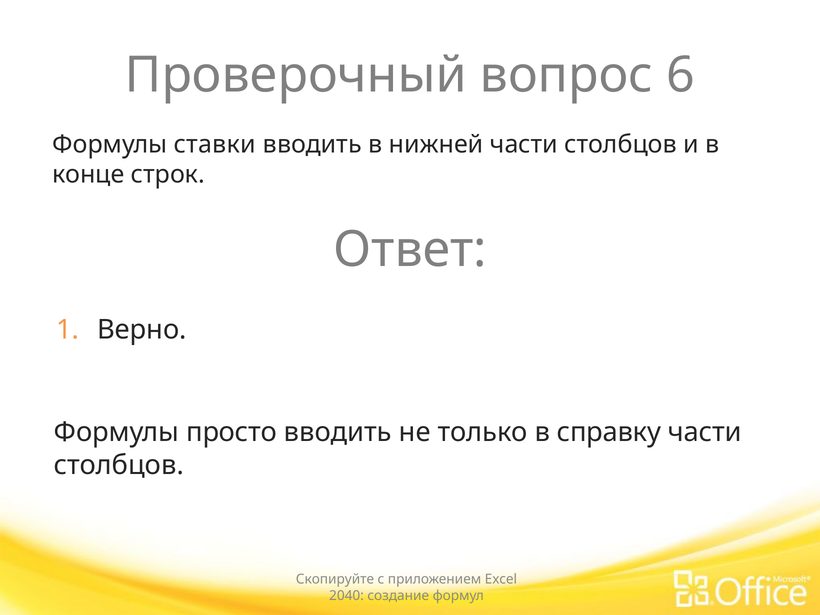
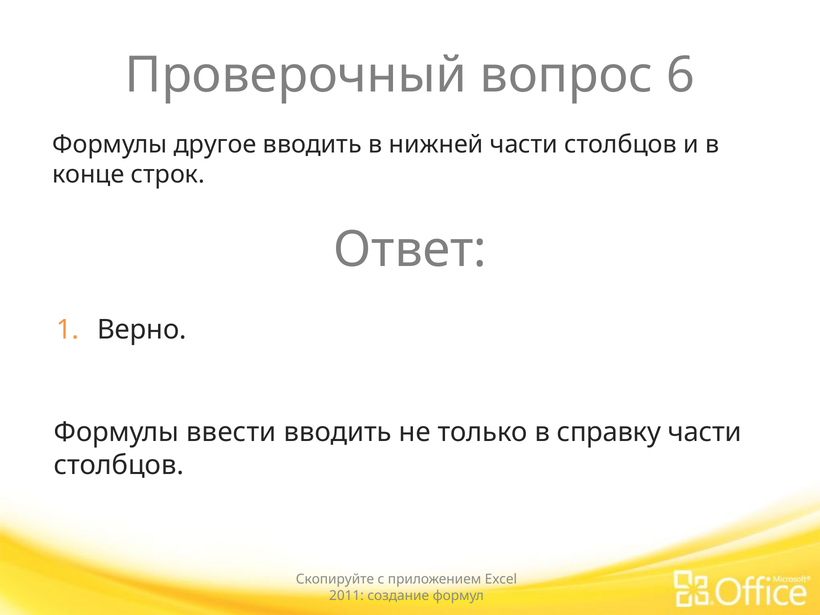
ставки: ставки -> другое (215, 144)
просто: просто -> ввести (231, 432)
2040: 2040 -> 2011 (347, 596)
